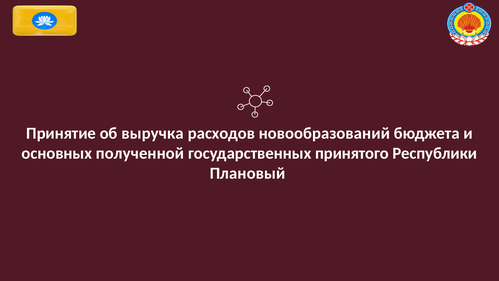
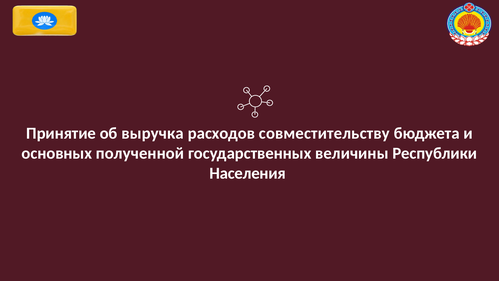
новообразований: новообразований -> совместительству (324, 133)
принятого: принятого -> величины (352, 153)
Плановый: Плановый -> Населения (248, 173)
